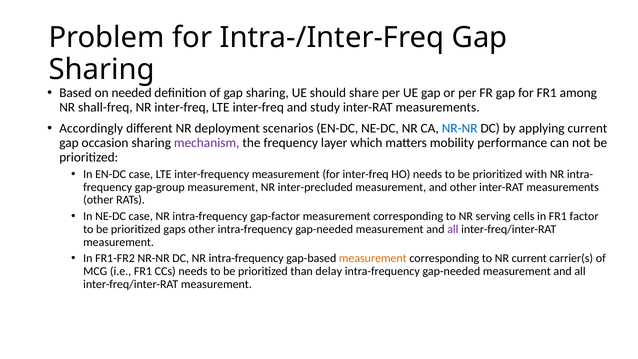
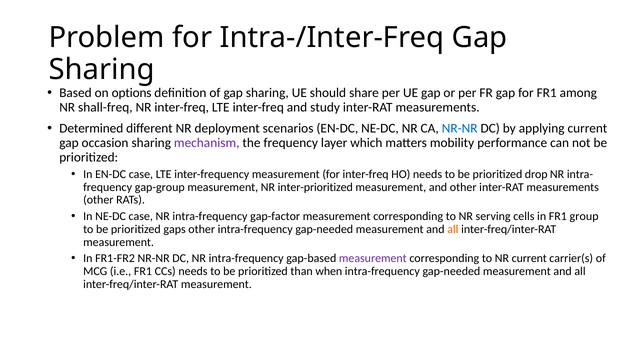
needed: needed -> options (132, 93)
Accordingly: Accordingly -> Determined (91, 128)
with: with -> drop (536, 174)
inter-precluded: inter-precluded -> inter-prioritized (315, 187)
factor: factor -> group (584, 216)
all colour: purple -> orange (453, 229)
measurement colour: orange -> purple (373, 258)
delay: delay -> when (329, 271)
